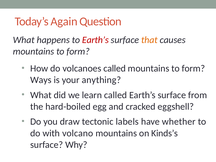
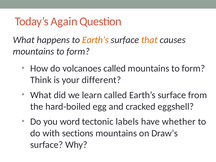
Earth’s colour: red -> orange (95, 40)
Ways: Ways -> Think (41, 80)
anything: anything -> different (101, 80)
draw: draw -> word (70, 122)
volcano: volcano -> sections (78, 133)
Kinds’s: Kinds’s -> Draw’s (165, 133)
